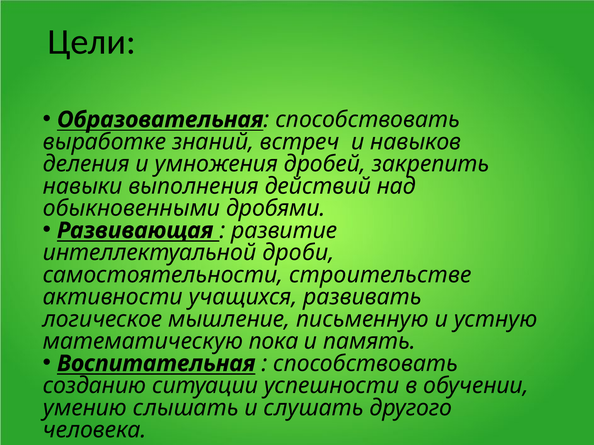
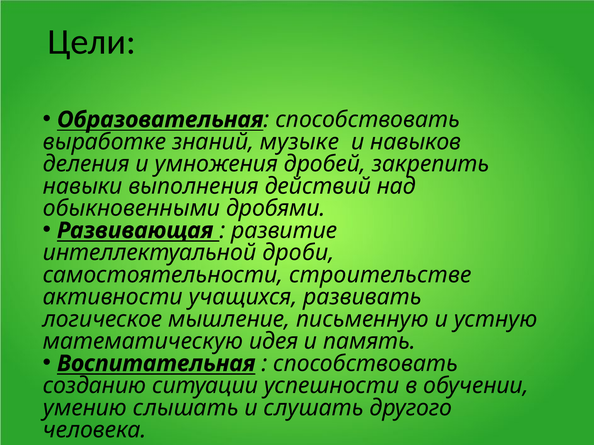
встреч: встреч -> музыке (299, 142)
пока: пока -> идея (274, 342)
